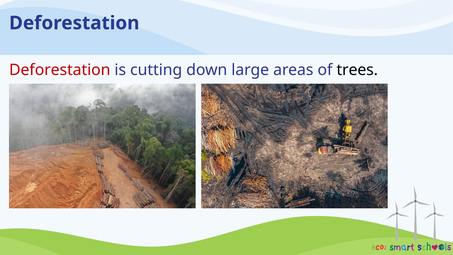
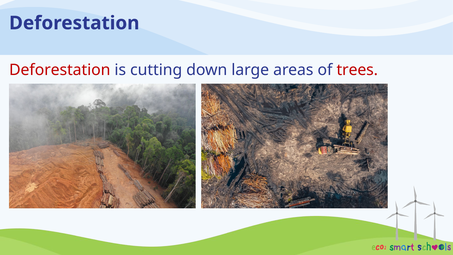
trees colour: black -> red (357, 70)
